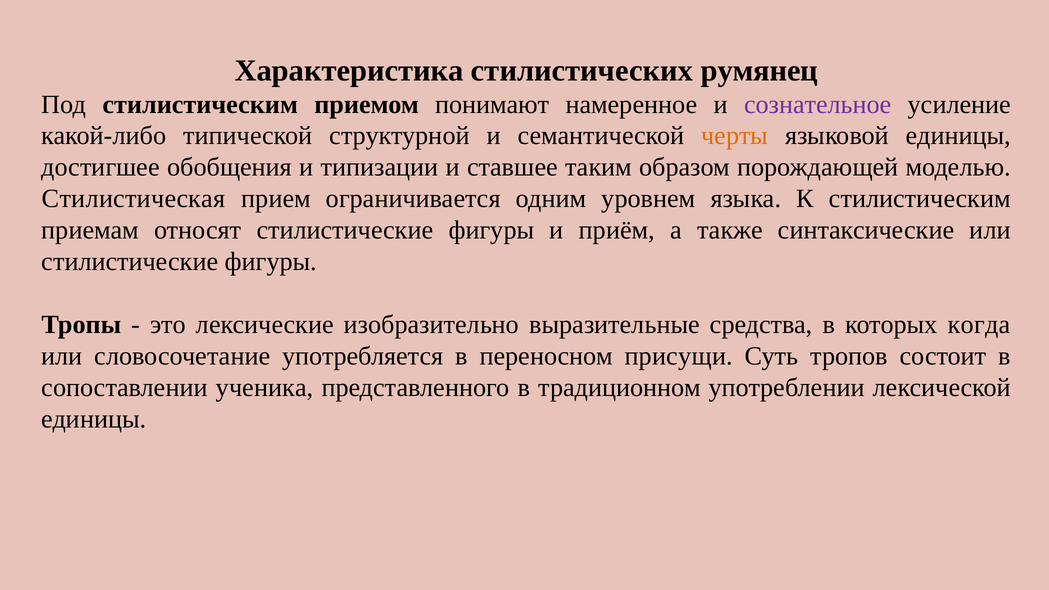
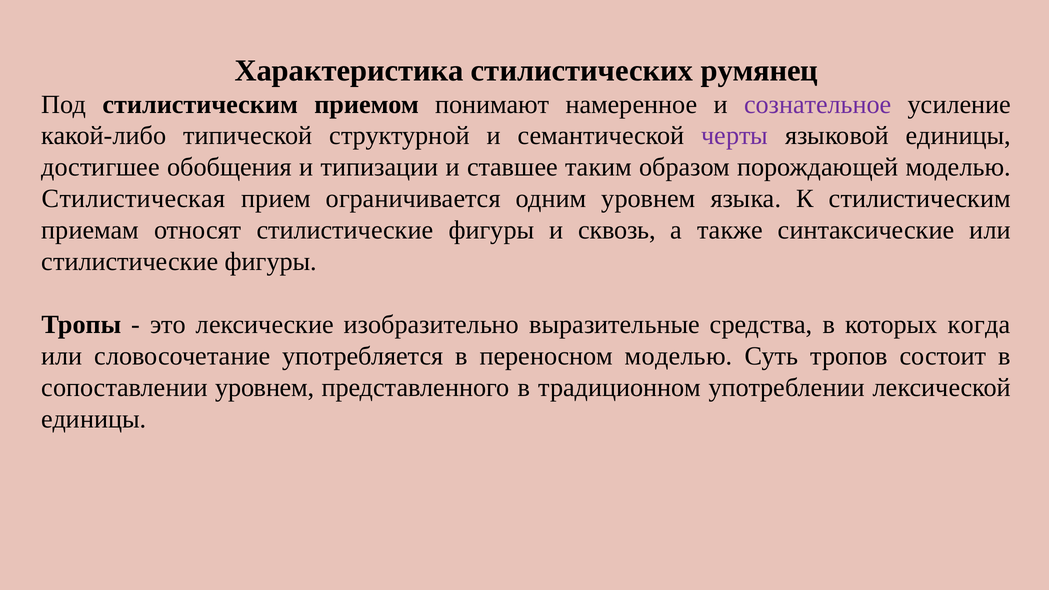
черты colour: orange -> purple (735, 136)
приём: приём -> сквозь (617, 230)
переносном присущи: присущи -> моделью (679, 356)
сопоставлении ученика: ученика -> уровнем (265, 388)
